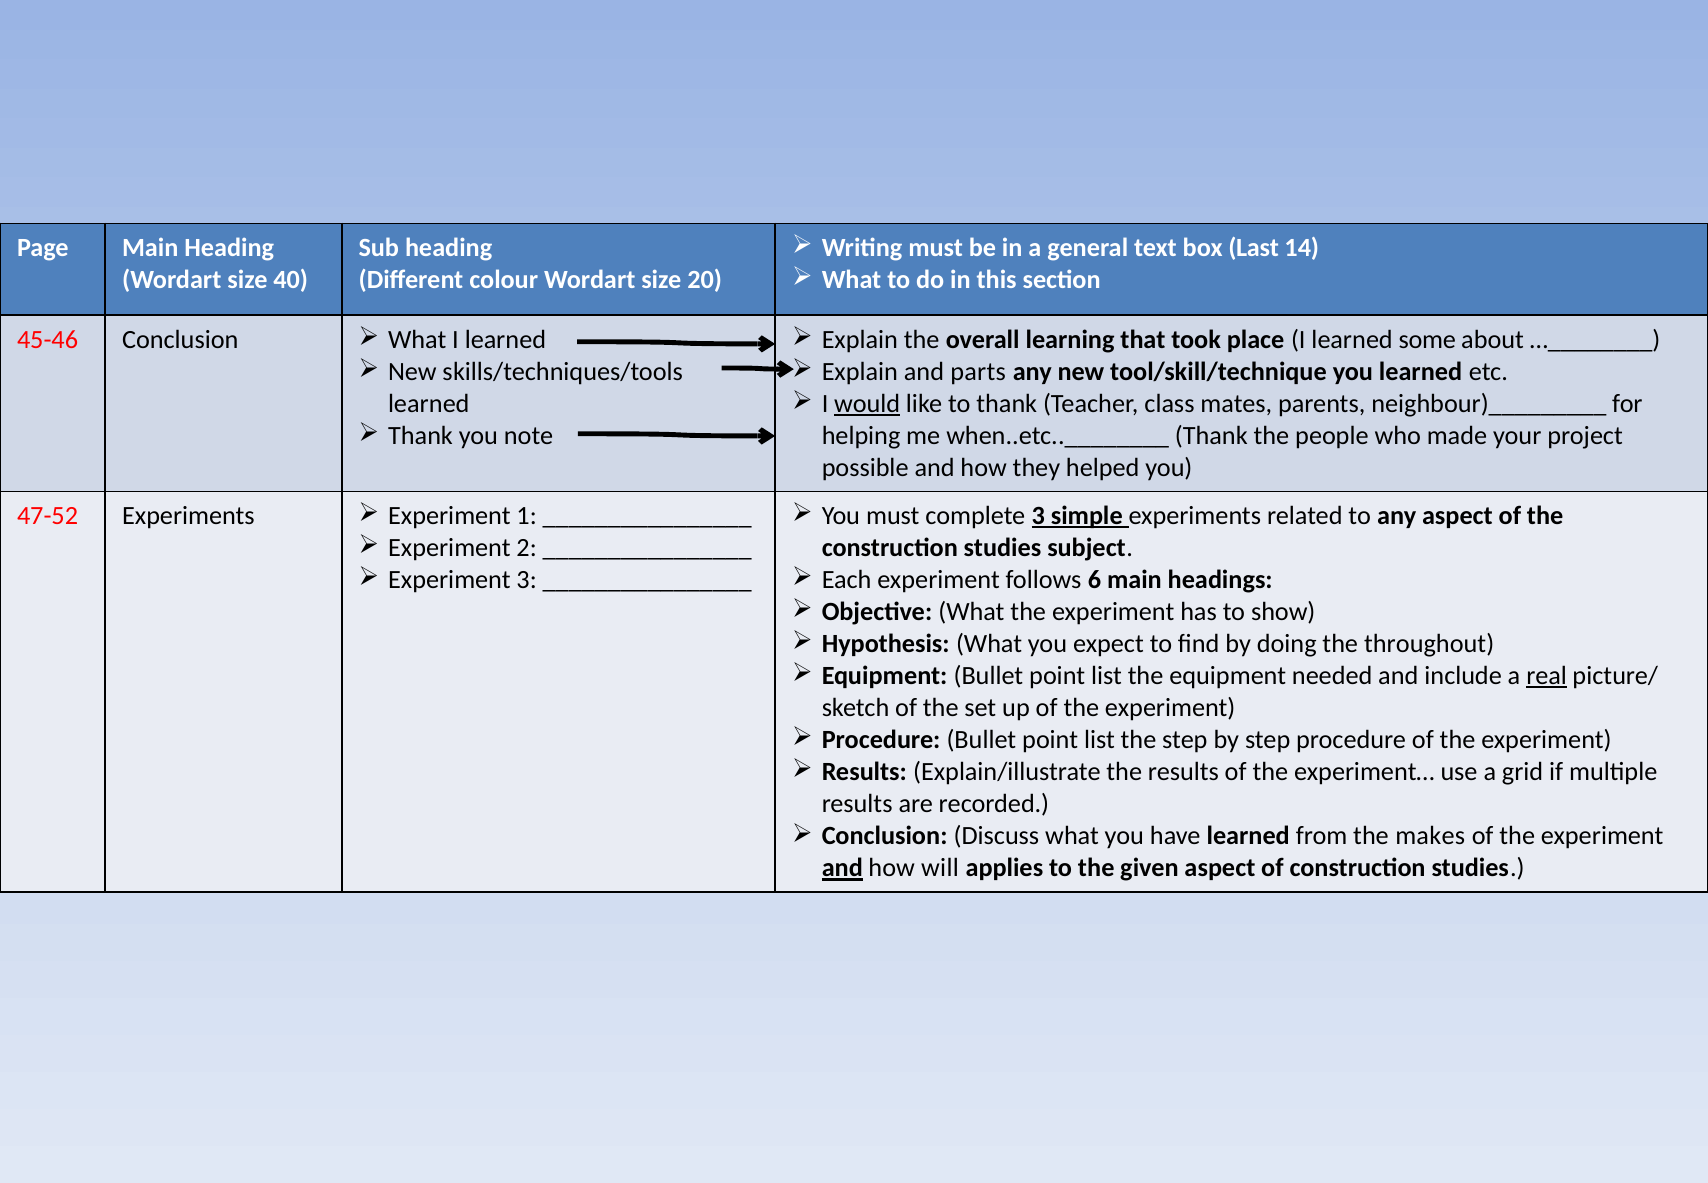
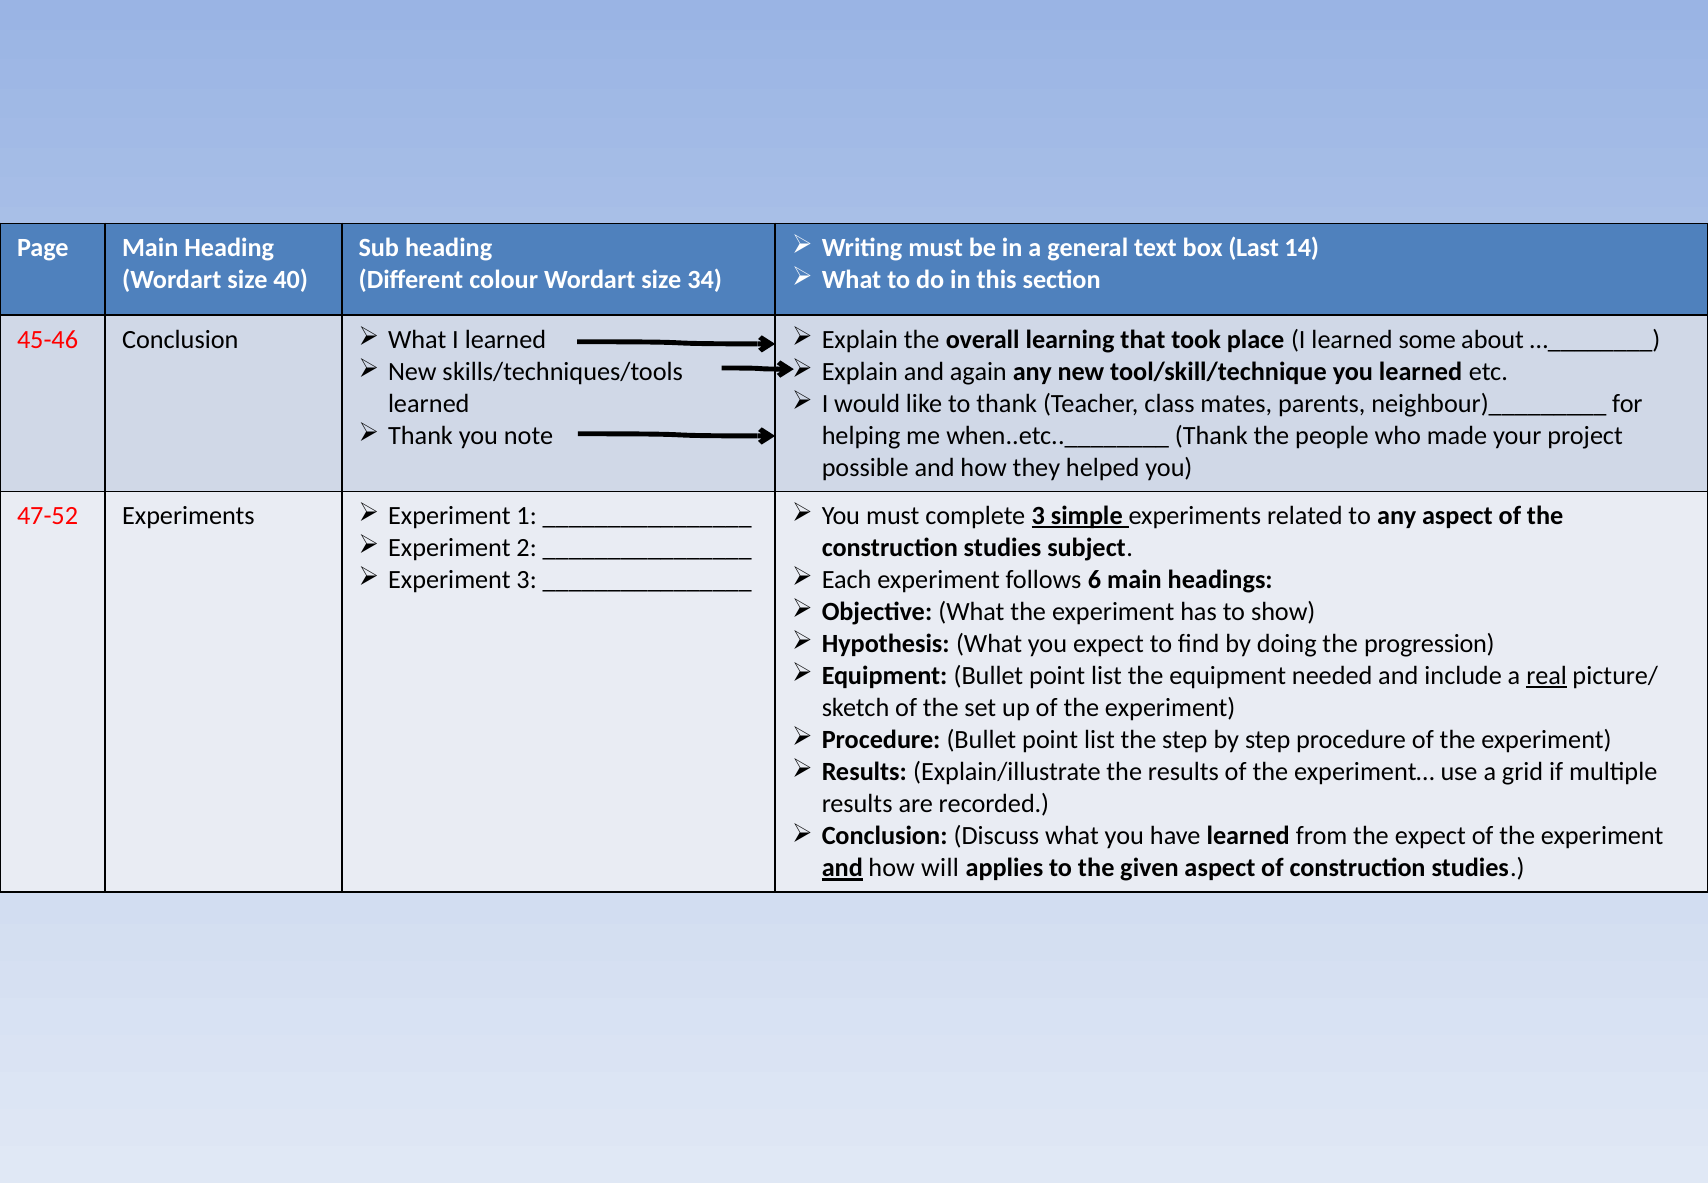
20: 20 -> 34 (705, 280)
parts: parts -> again (978, 371)
would underline: present -> none (867, 403)
throughout: throughout -> progression (1429, 644)
the makes: makes -> expect (1430, 836)
